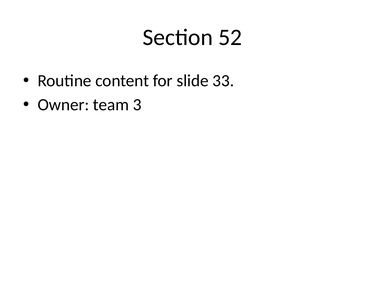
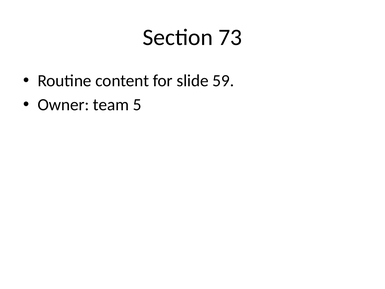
52: 52 -> 73 (230, 37)
33: 33 -> 59 (223, 81)
3: 3 -> 5 (137, 105)
